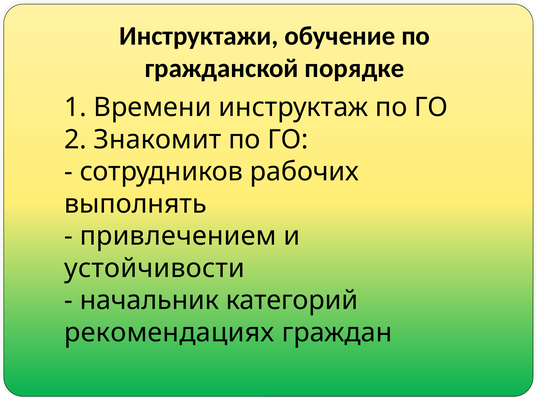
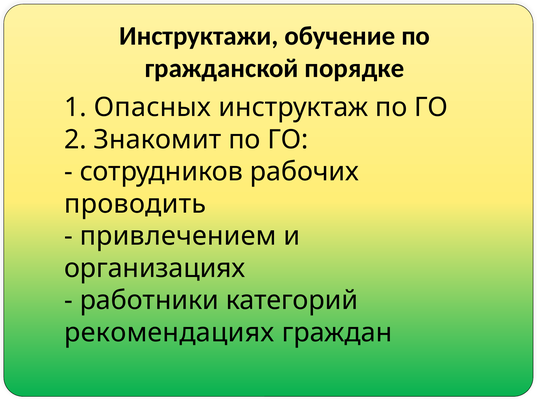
Времени: Времени -> Опасных (152, 108)
выполнять: выполнять -> проводить (135, 204)
устойчивости: устойчивости -> организациях (155, 269)
начальник: начальник -> работники (149, 301)
